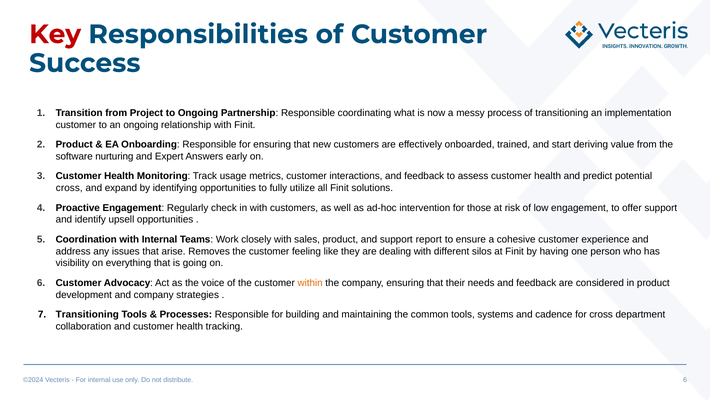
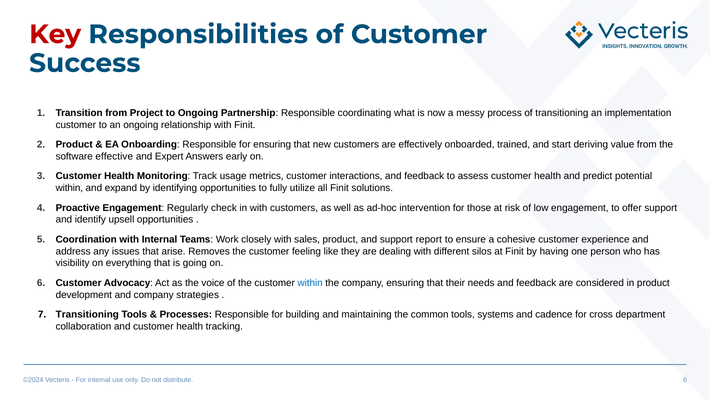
nurturing: nurturing -> effective (114, 156)
cross: cross -> within (69, 188)
within colour: orange -> blue (310, 283)
